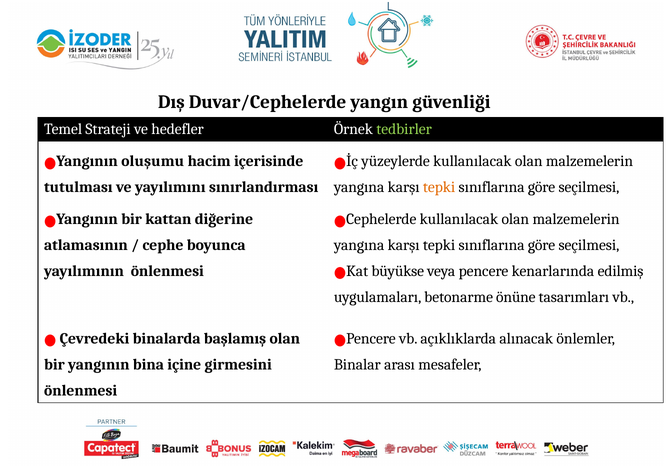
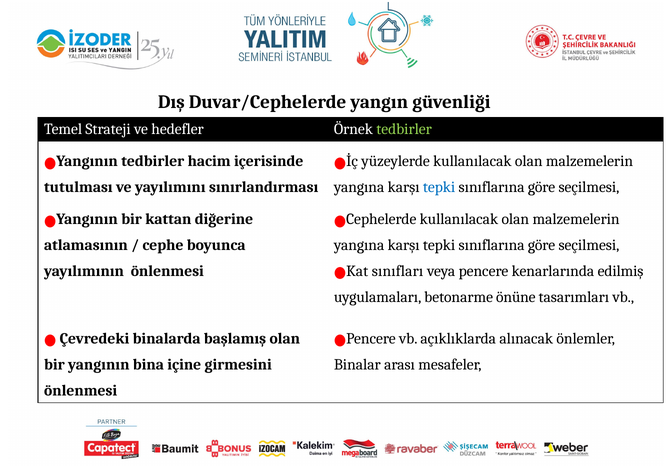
oluşumu: oluşumu -> tedbirler (153, 161)
tepki colour: orange -> blue (439, 187)
büyükse: büyükse -> sınıfları (398, 271)
